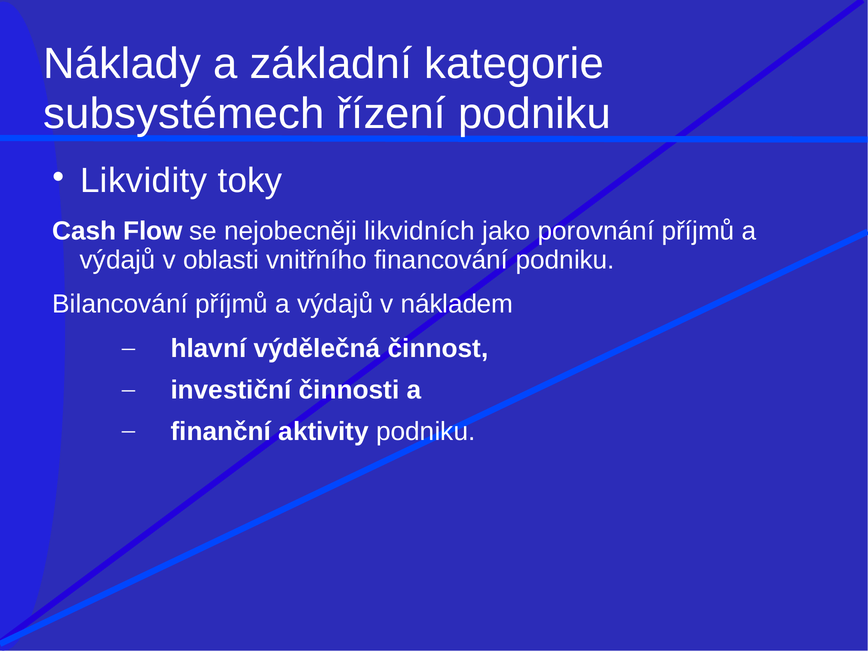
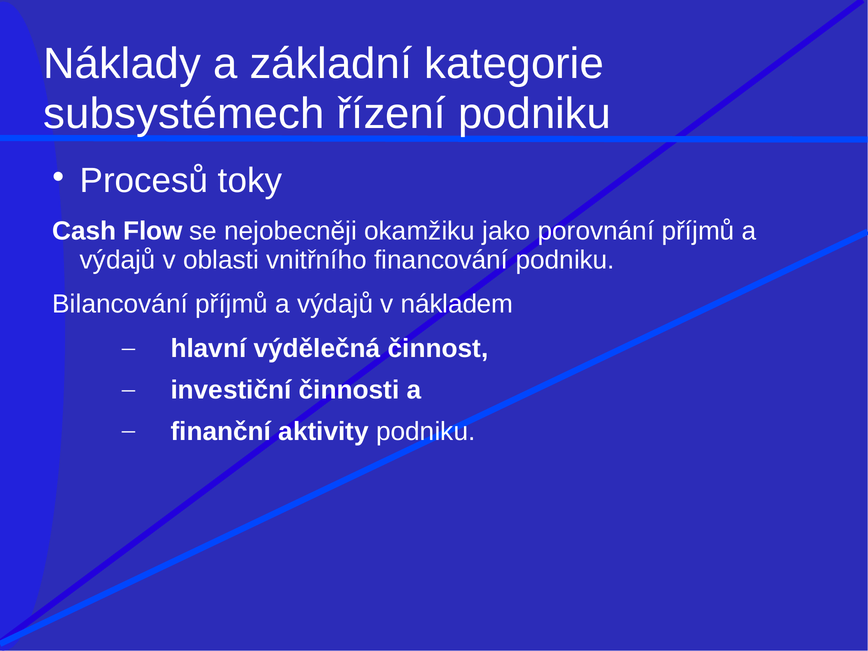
Likvidity: Likvidity -> Procesů (144, 181)
likvidních: likvidních -> okamžiku (420, 231)
